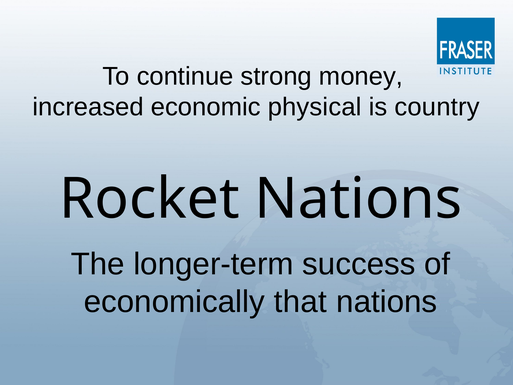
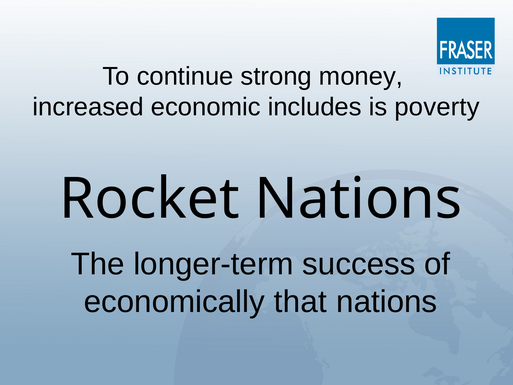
physical: physical -> includes (315, 107)
country: country -> poverty (437, 107)
